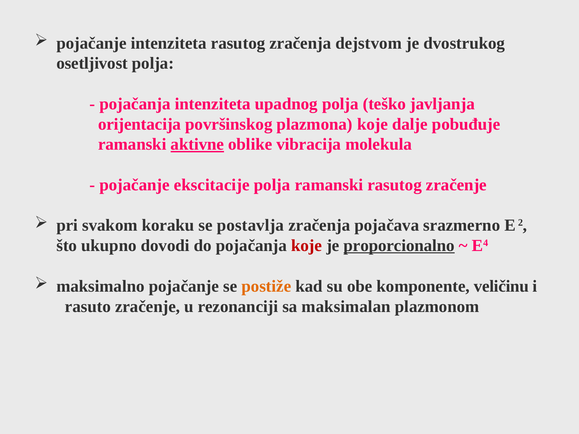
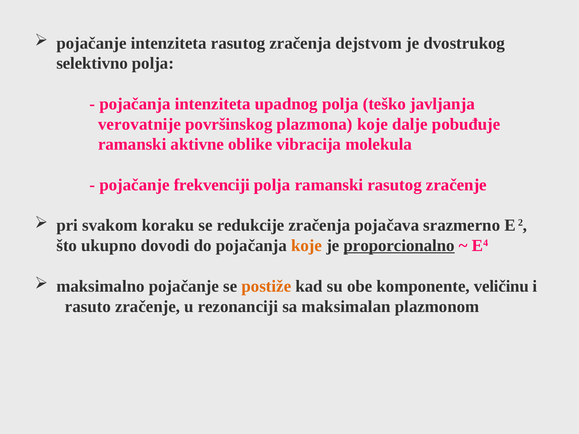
osetljivost: osetljivost -> selektivno (92, 63)
orijentacija: orijentacija -> verovatnije (139, 124)
aktivne underline: present -> none (197, 144)
ekscitacije: ekscitacije -> frekvenciji (212, 185)
postavlja: postavlja -> redukcije (251, 226)
koje colour: red -> orange (307, 246)
